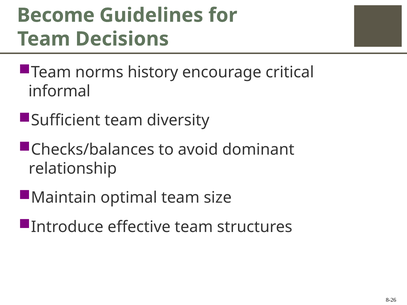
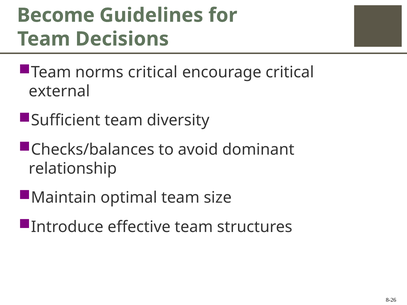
norms history: history -> critical (153, 72)
informal: informal -> external (59, 91)
